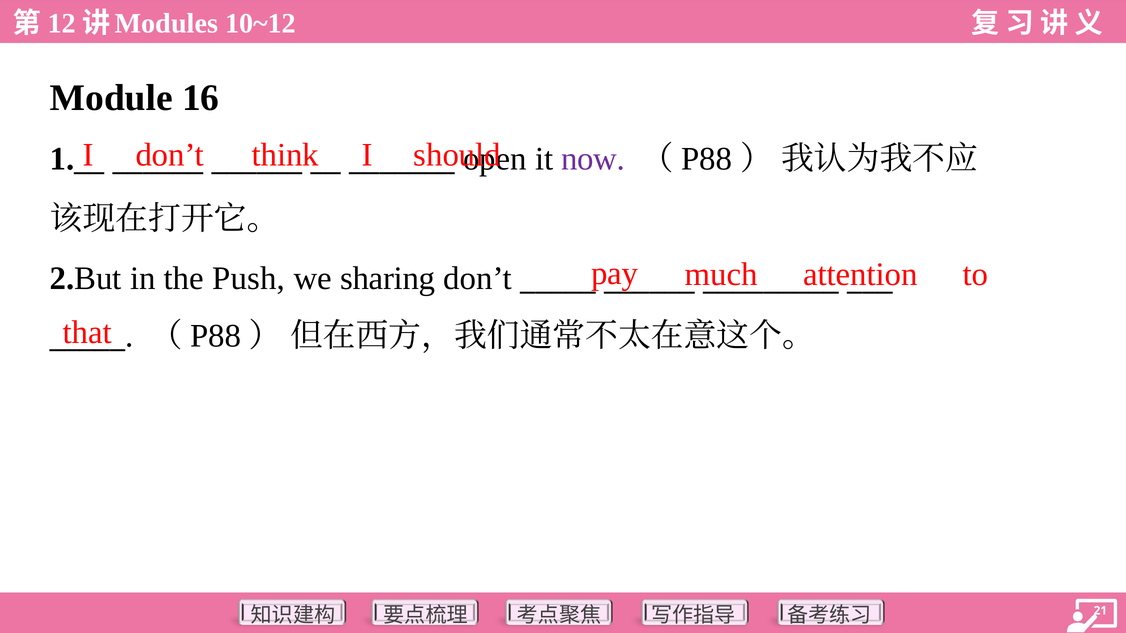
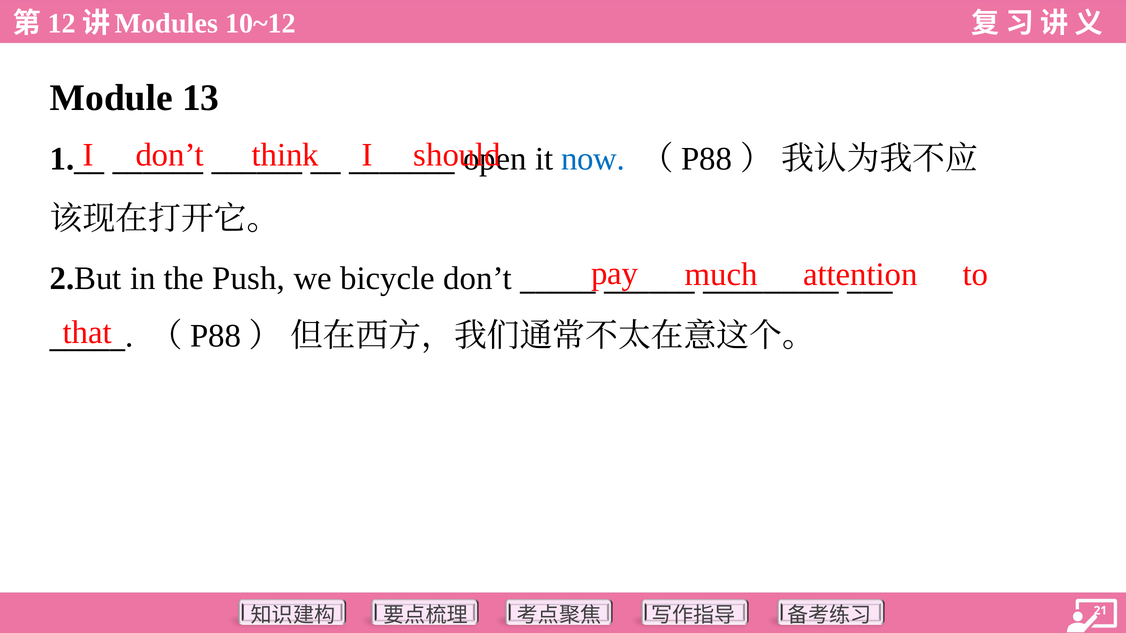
16: 16 -> 13 (201, 98)
now colour: purple -> blue (593, 159)
sharing: sharing -> bicycle (388, 279)
